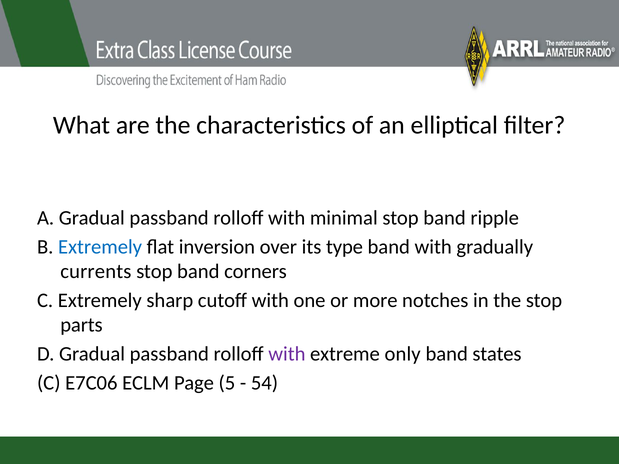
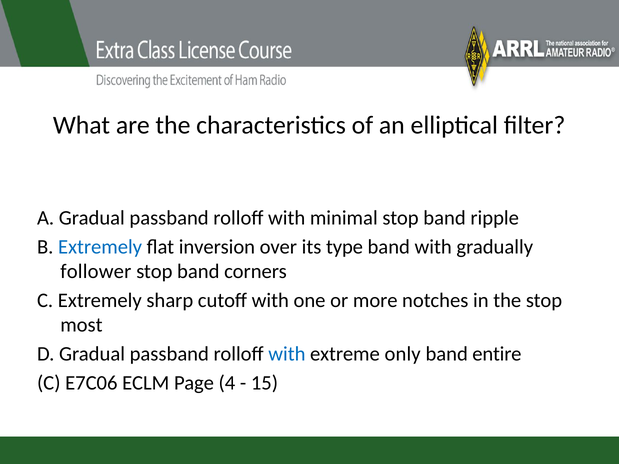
currents: currents -> follower (96, 272)
parts: parts -> most (81, 325)
with colour: purple -> blue (287, 354)
states: states -> entire (497, 354)
5: 5 -> 4 (227, 383)
54: 54 -> 15 (264, 383)
